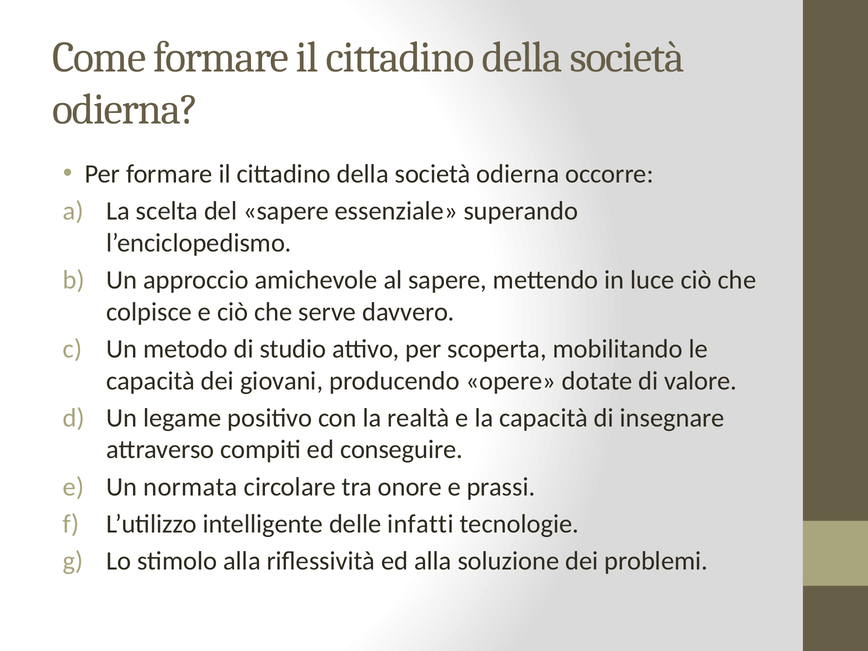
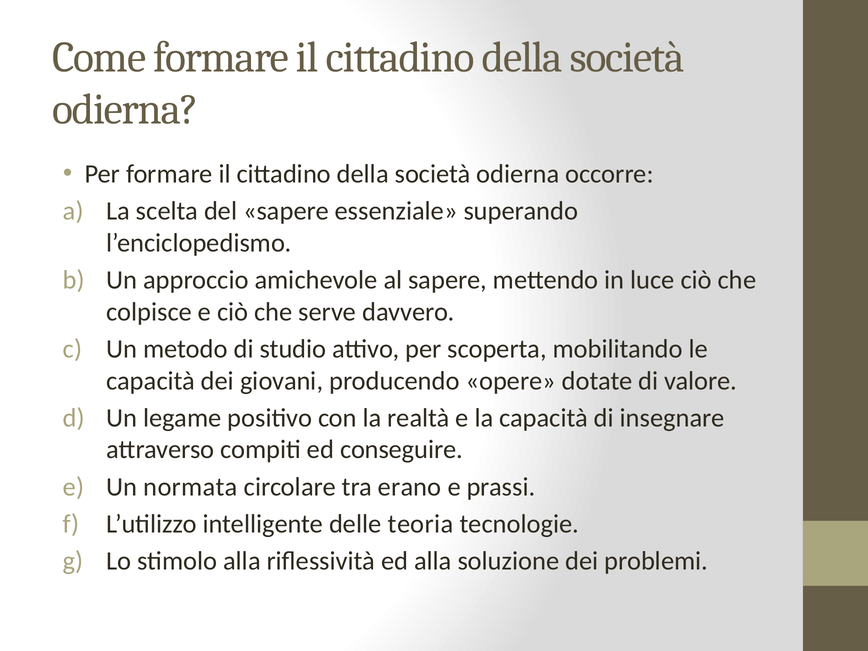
onore: onore -> erano (410, 487)
infatti: infatti -> teoria (421, 524)
